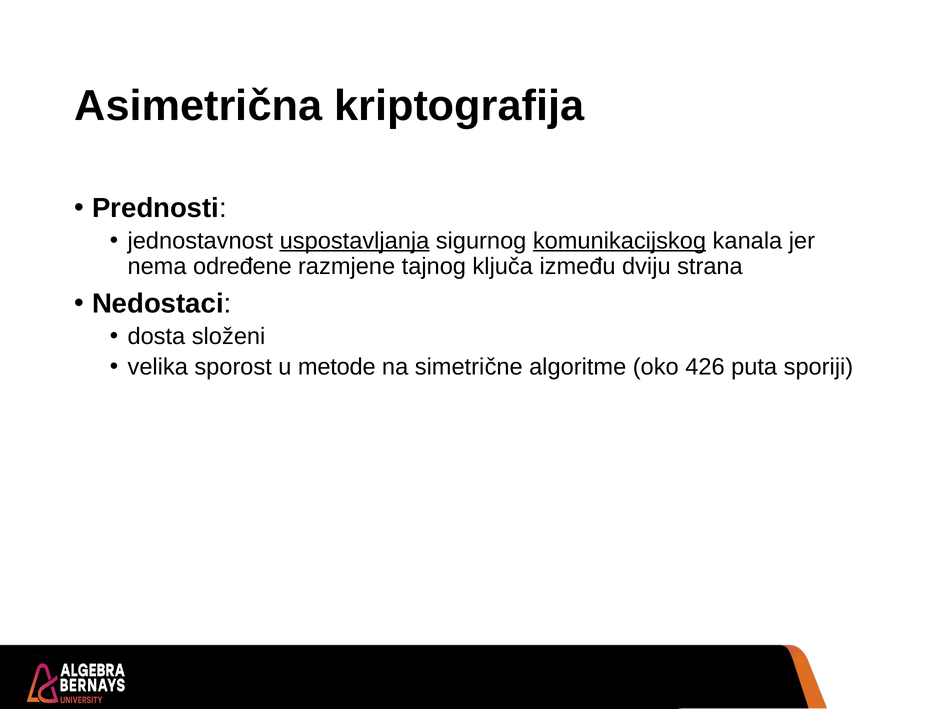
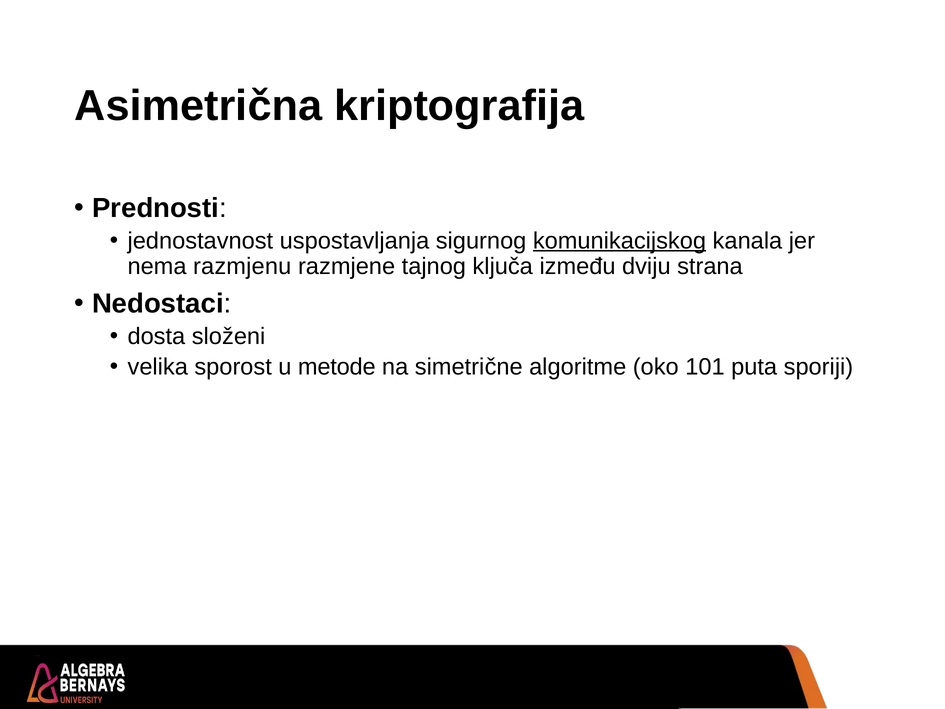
uspostavljanja underline: present -> none (355, 241)
određene: određene -> razmjenu (242, 266)
426: 426 -> 101 (705, 367)
